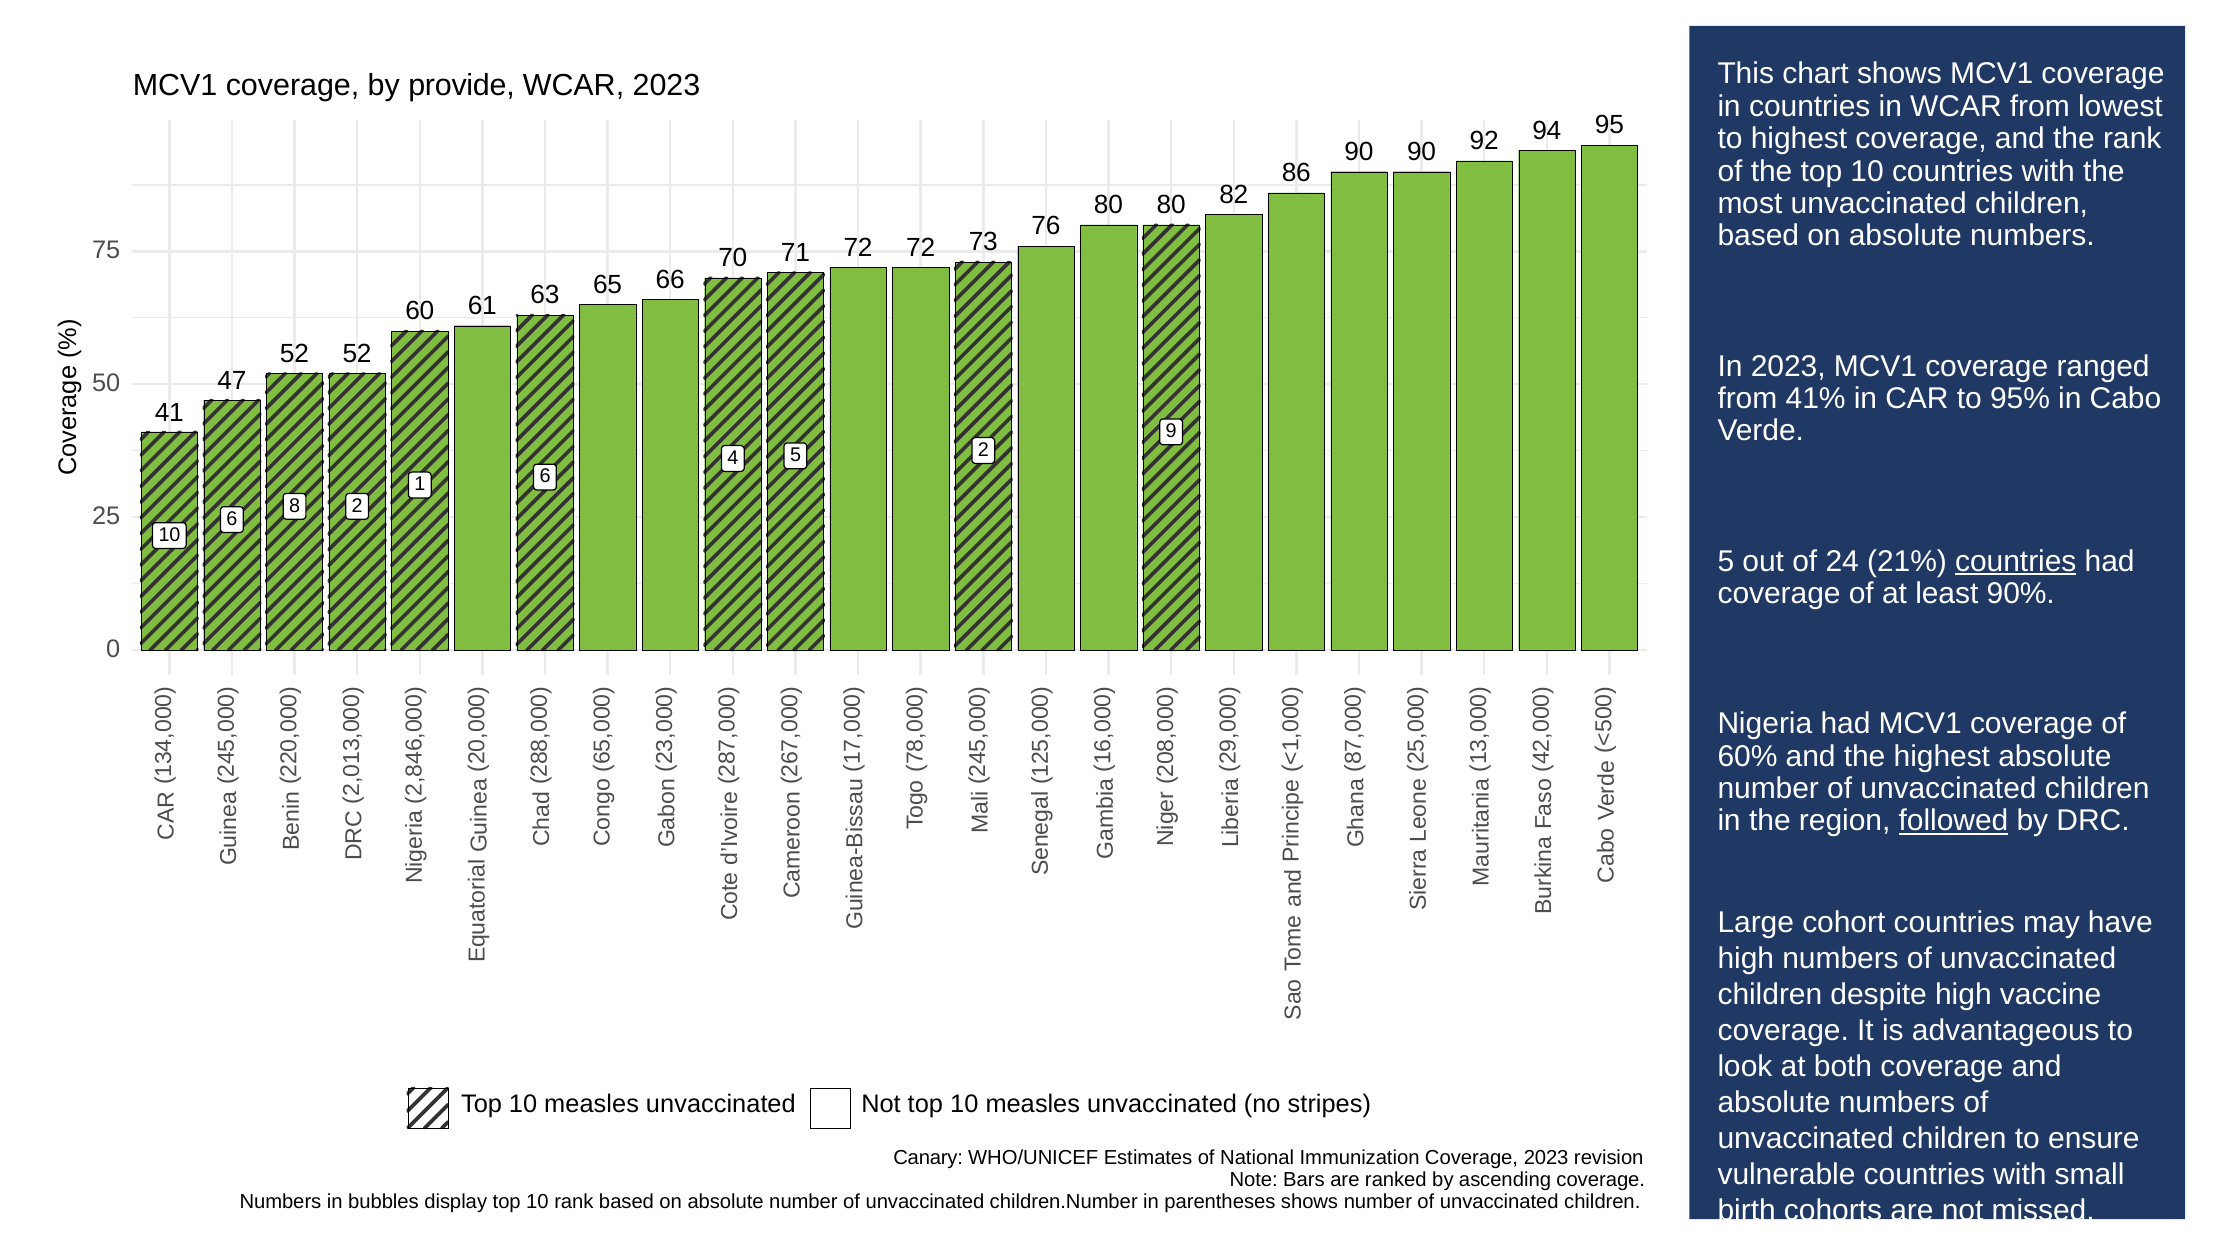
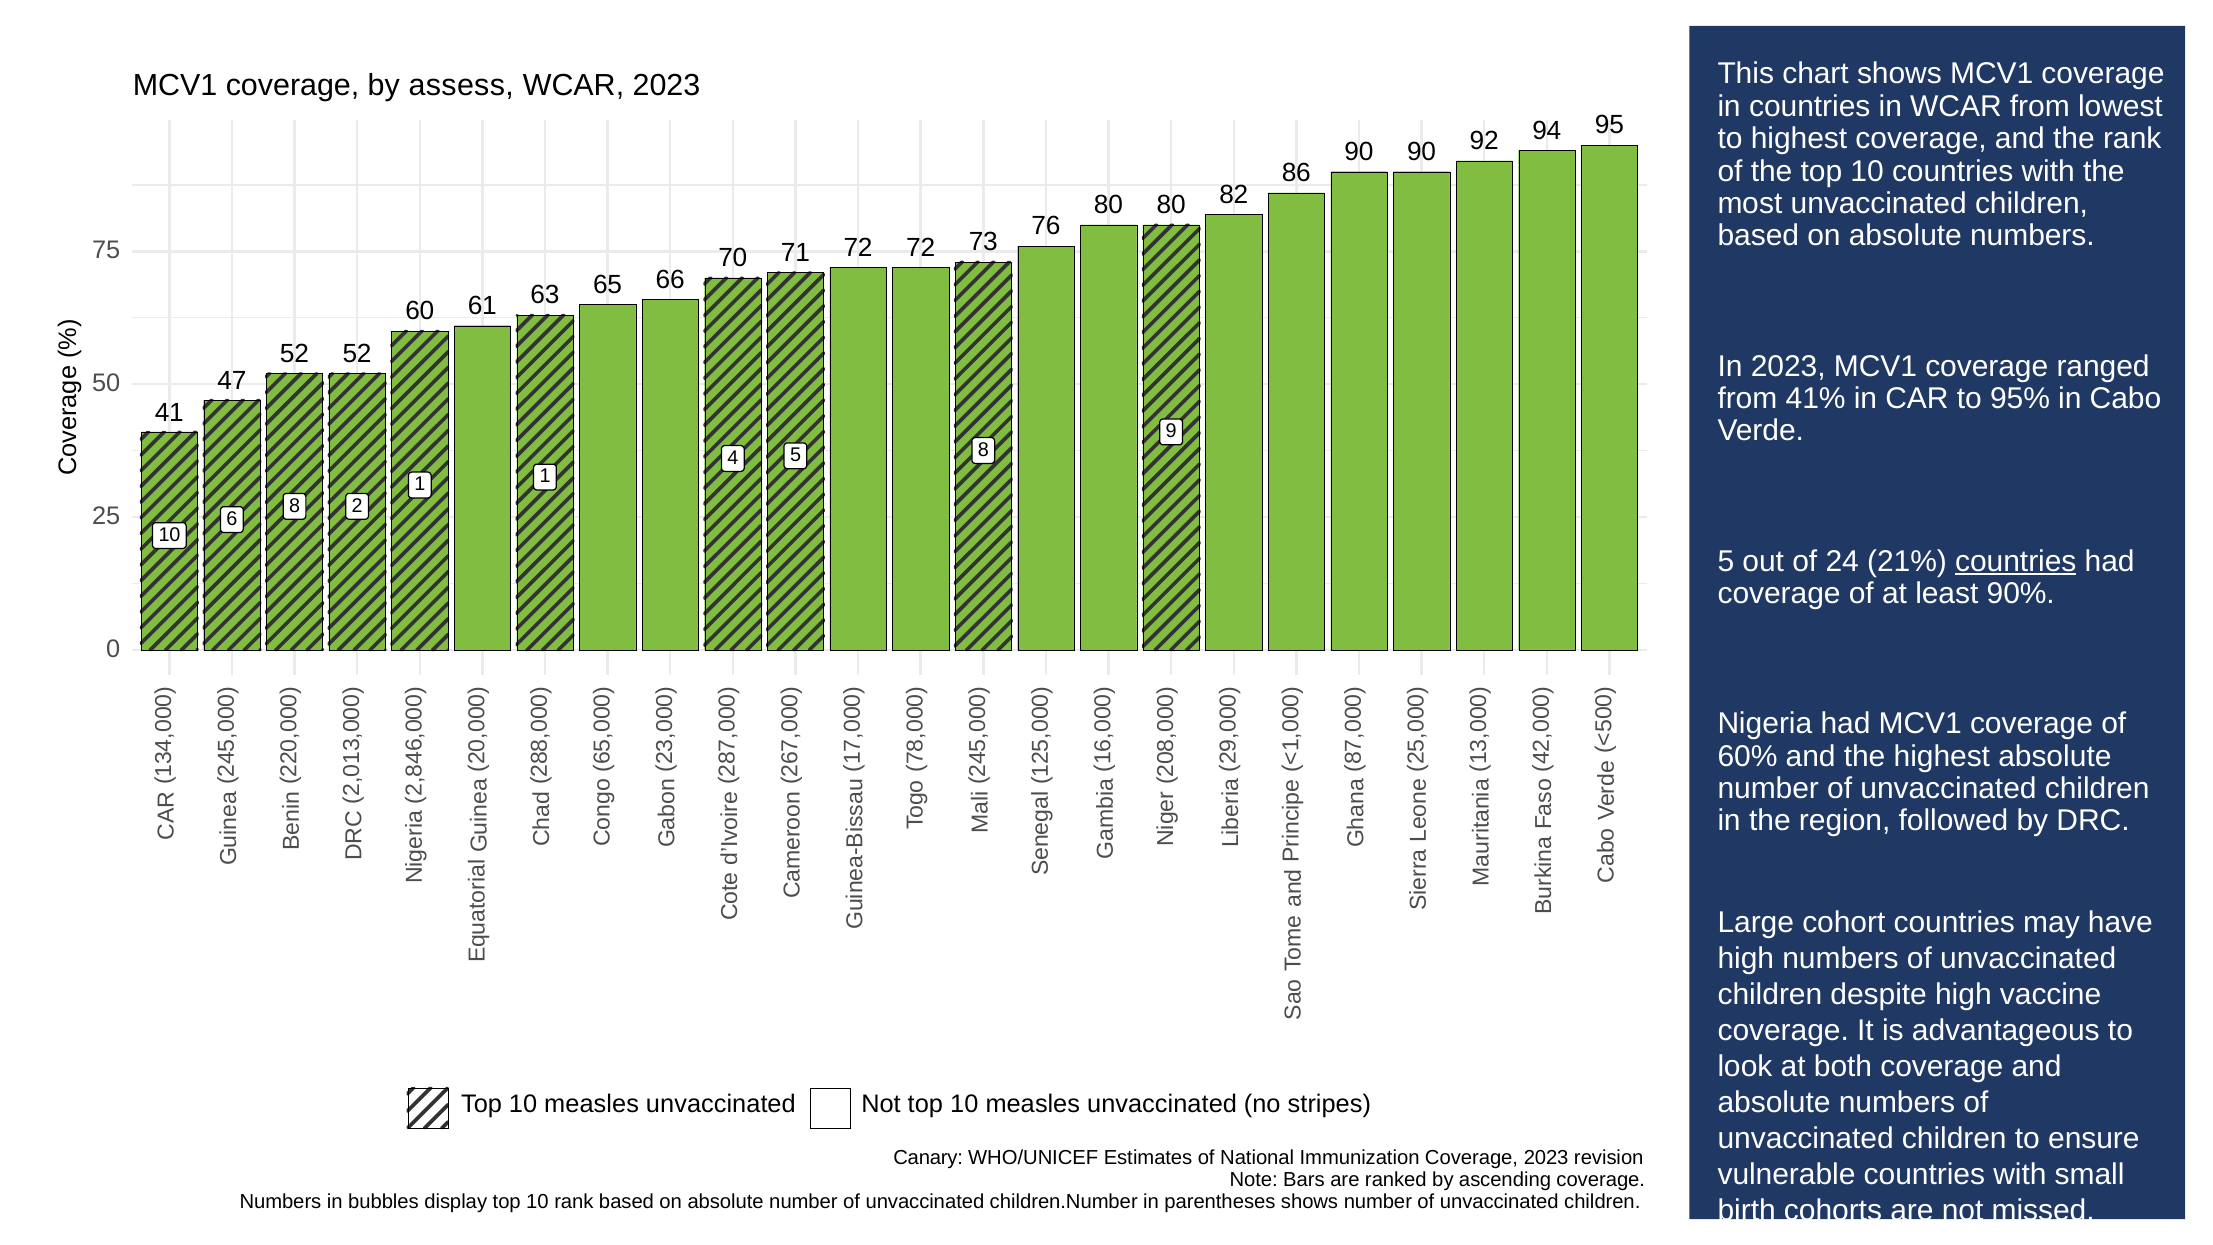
provide: provide -> assess (461, 86)
5 2: 2 -> 8 (983, 450)
6: 6 -> 1 (545, 476)
followed underline: present -> none (1954, 821)
